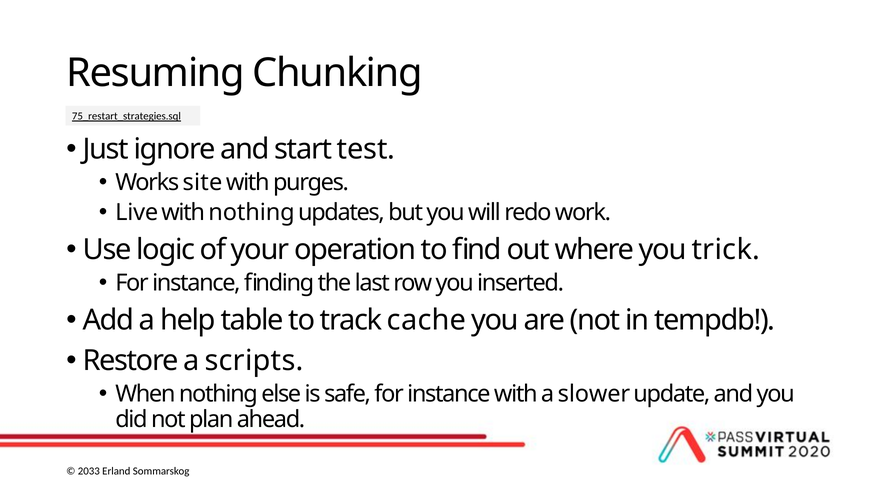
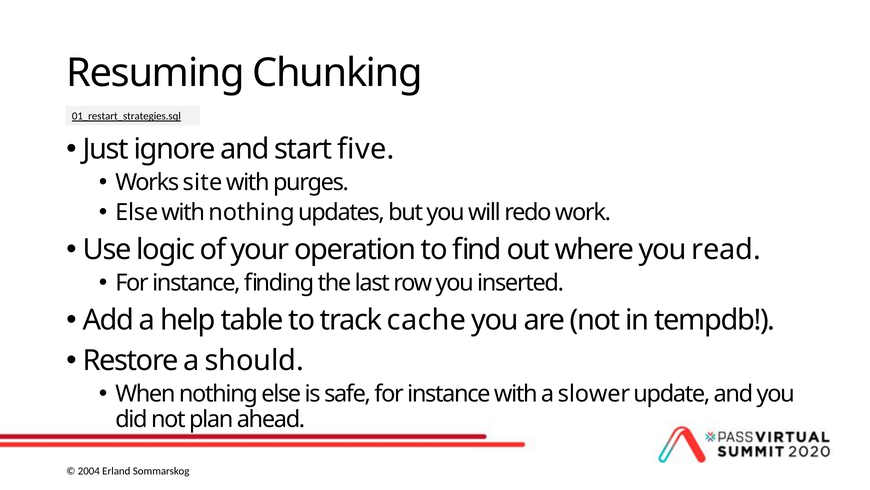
75_restart_strategies.sql: 75_restart_strategies.sql -> 01_restart_strategies.sql (126, 116)
test: test -> five (366, 149)
Live: Live -> Else (137, 212)
trick: trick -> read (726, 249)
scripts: scripts -> should (254, 360)
2033: 2033 -> 2004 (89, 470)
